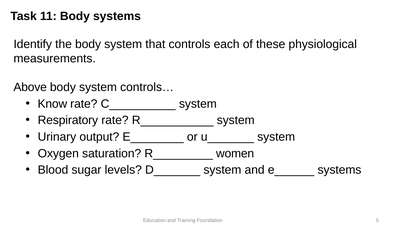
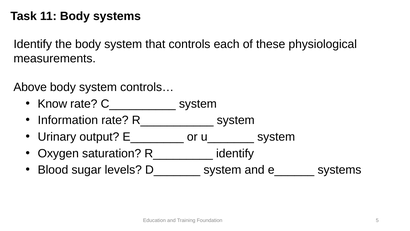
Respiratory: Respiratory -> Information (68, 120)
R_________ women: women -> identify (235, 153)
